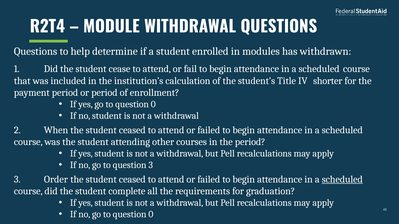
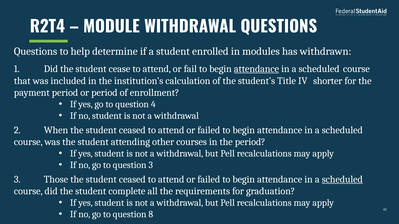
attendance underline: none -> present (256, 69)
0: 0 -> 4 (153, 105)
Order: Order -> Those (56, 180)
0: 0 -> 8 (151, 215)
